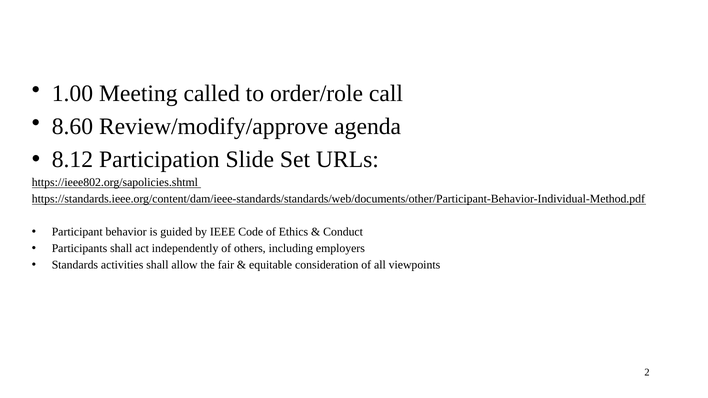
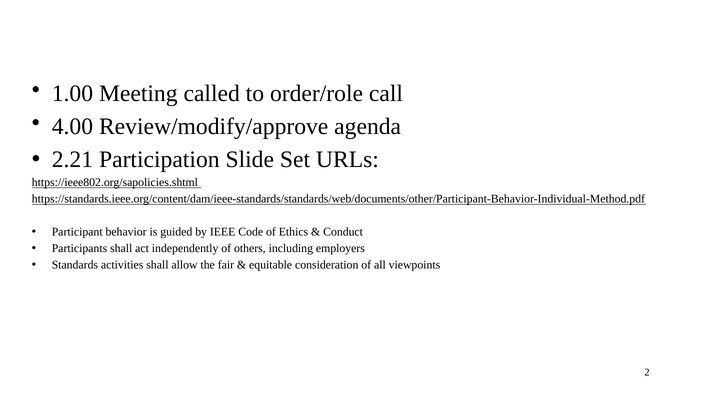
8.60: 8.60 -> 4.00 (72, 127)
8.12: 8.12 -> 2.21 (72, 160)
